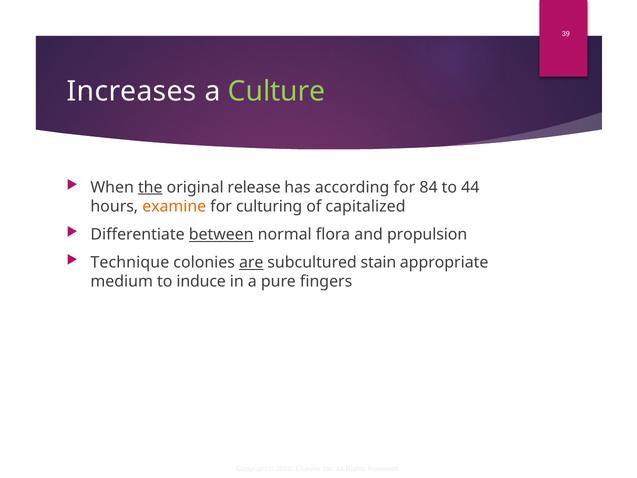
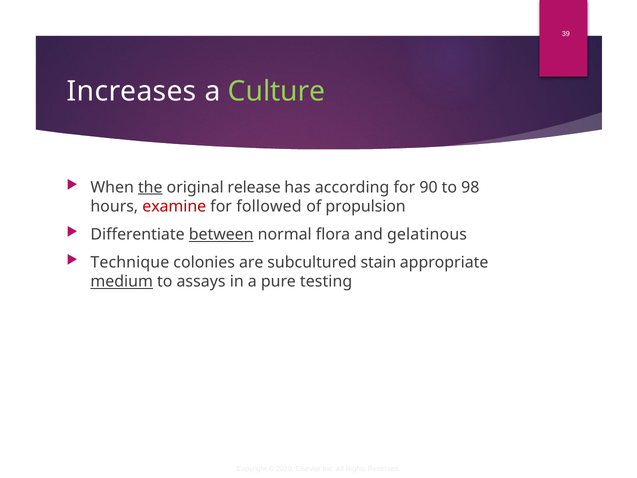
84: 84 -> 90 (429, 187)
44: 44 -> 98 (470, 187)
examine colour: orange -> red (174, 206)
culturing: culturing -> followed (269, 206)
capitalized: capitalized -> propulsion (366, 206)
propulsion: propulsion -> gelatinous (427, 234)
are underline: present -> none (251, 262)
medium underline: none -> present (122, 281)
induce: induce -> assays (201, 281)
fingers: fingers -> testing (326, 281)
